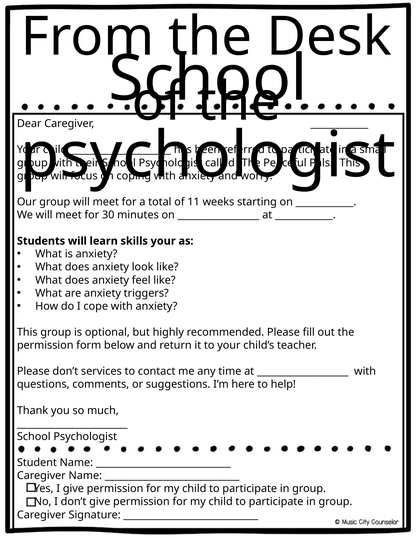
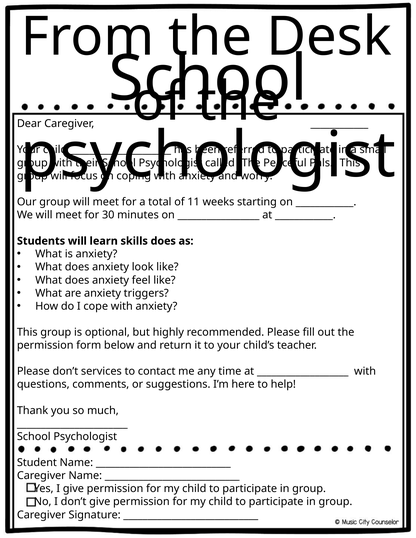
skills your: your -> does (163, 241)
